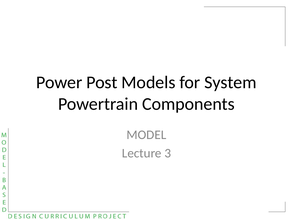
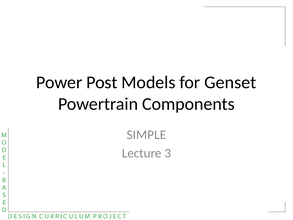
System: System -> Genset (230, 82)
MODEL: MODEL -> SIMPLE (146, 135)
